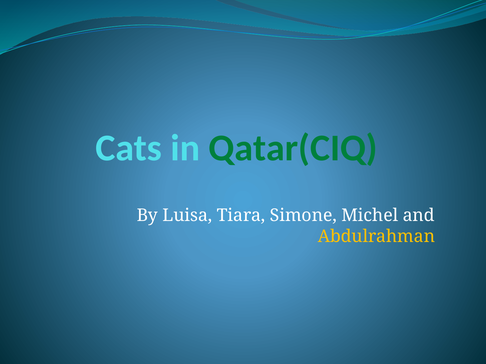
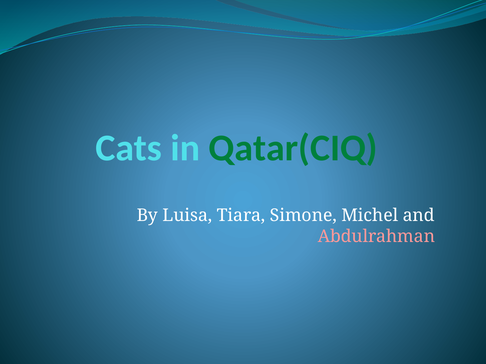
Abdulrahman colour: yellow -> pink (376, 237)
